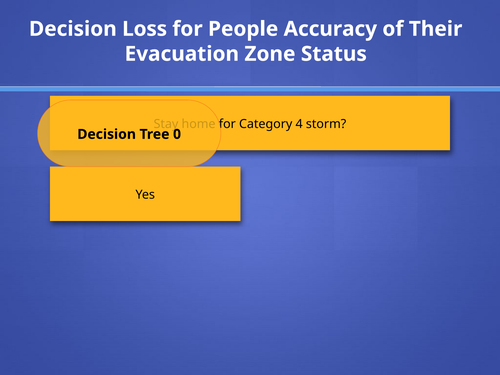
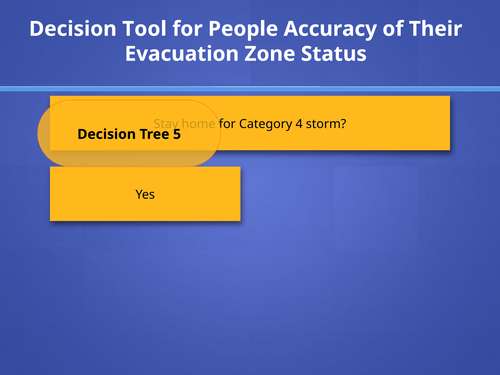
Loss: Loss -> Tool (144, 29)
0: 0 -> 5 (177, 134)
